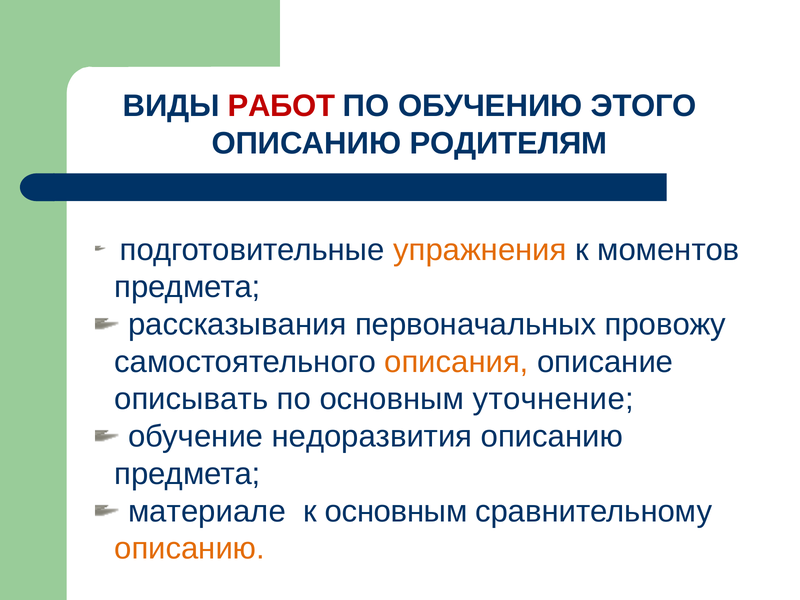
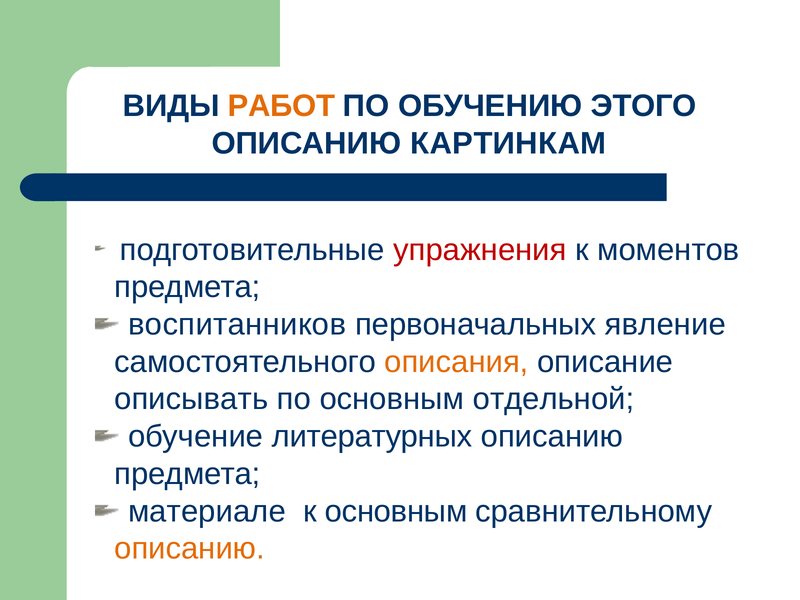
РАБОТ colour: red -> orange (282, 106)
РОДИТЕЛЯМ: РОДИТЕЛЯМ -> КАРТИНКАМ (508, 143)
упражнения colour: orange -> red (480, 250)
рассказывания: рассказывания -> воспитанников (237, 324)
провожу: провожу -> явление (665, 324)
уточнение: уточнение -> отдельной (554, 399)
недоразвития: недоразвития -> литературных (372, 437)
